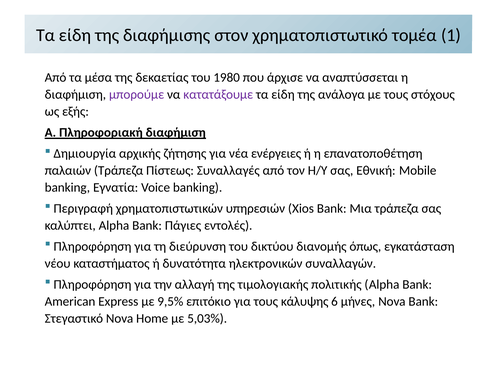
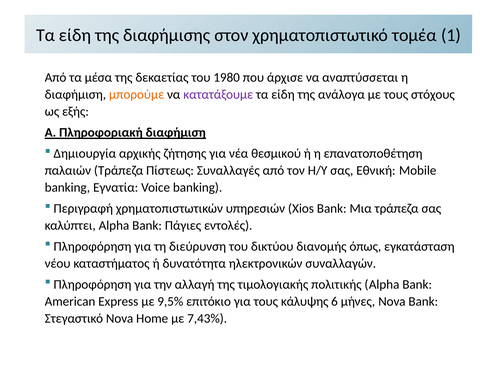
μπορούμε colour: purple -> orange (137, 95)
ενέργειες: ενέργειες -> θεσμικού (276, 153)
5,03%: 5,03% -> 7,43% (207, 318)
